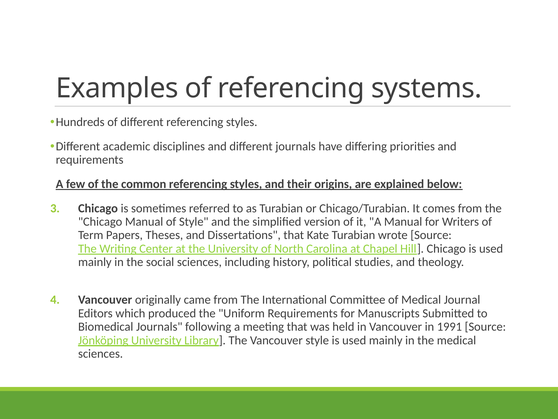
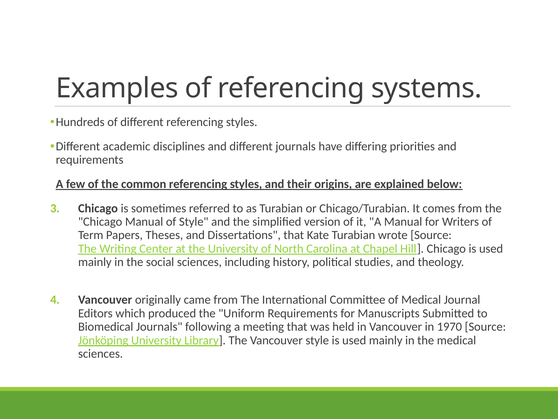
1991: 1991 -> 1970 (449, 326)
